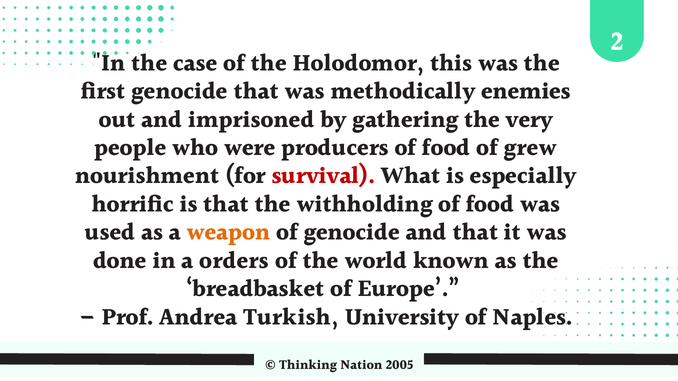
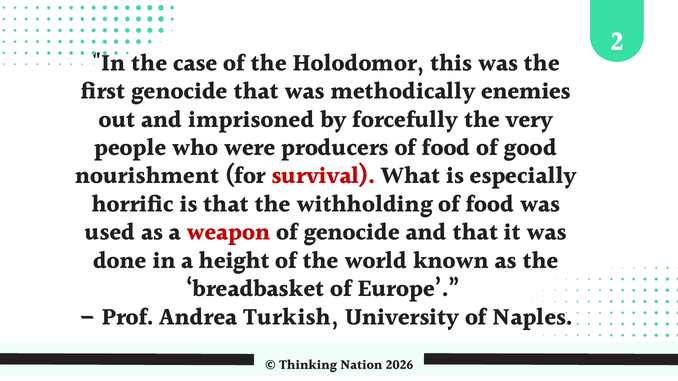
gathering: gathering -> forcefully (405, 120)
grew: grew -> good (530, 149)
weapon colour: orange -> red (229, 233)
orders: orders -> height (234, 262)
2005: 2005 -> 2026 (399, 366)
